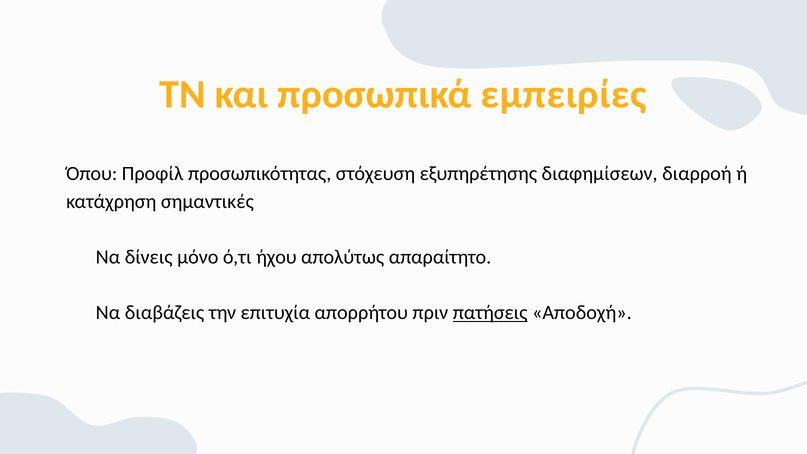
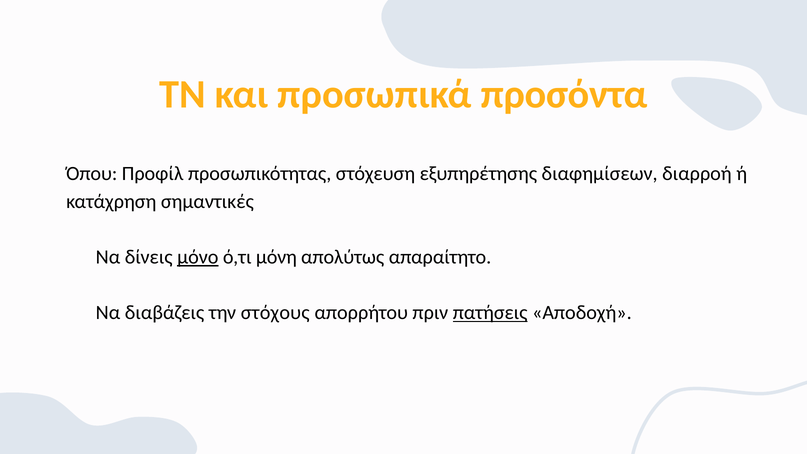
εμπειρίες: εμπειρίες -> προσόντα (564, 94)
μόνο underline: none -> present (198, 257)
ήχου: ήχου -> μόνη (276, 257)
επιτυχία: επιτυχία -> στόχους (275, 313)
